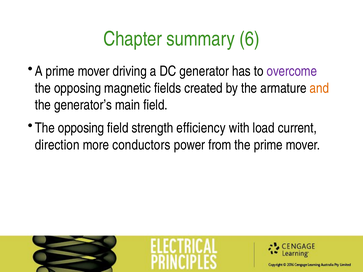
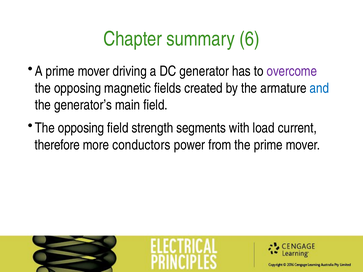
and colour: orange -> blue (319, 88)
efficiency: efficiency -> segments (201, 128)
direction: direction -> therefore (57, 145)
